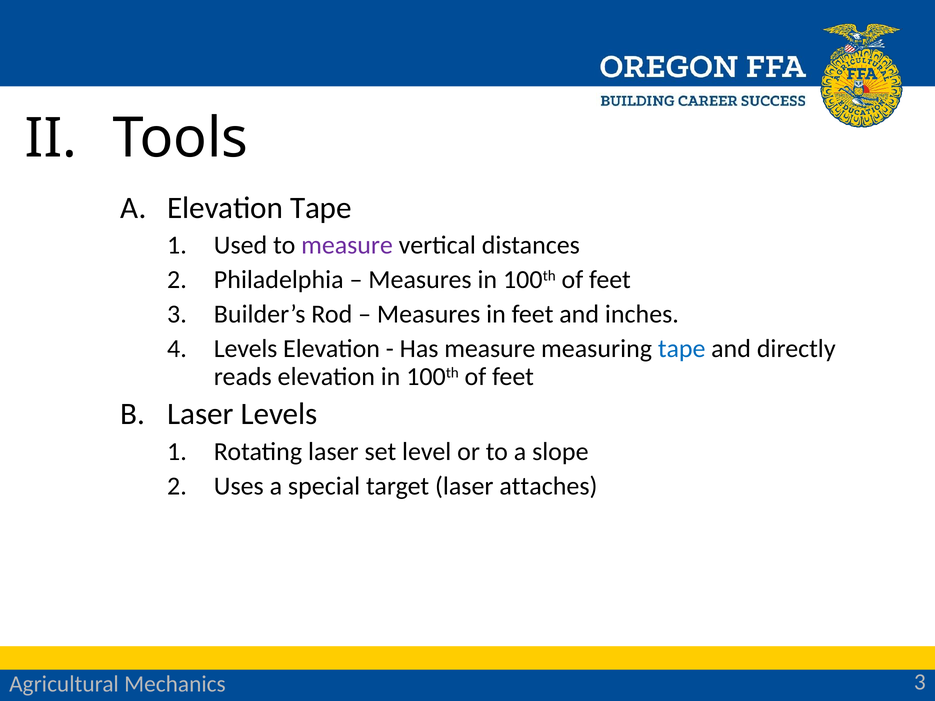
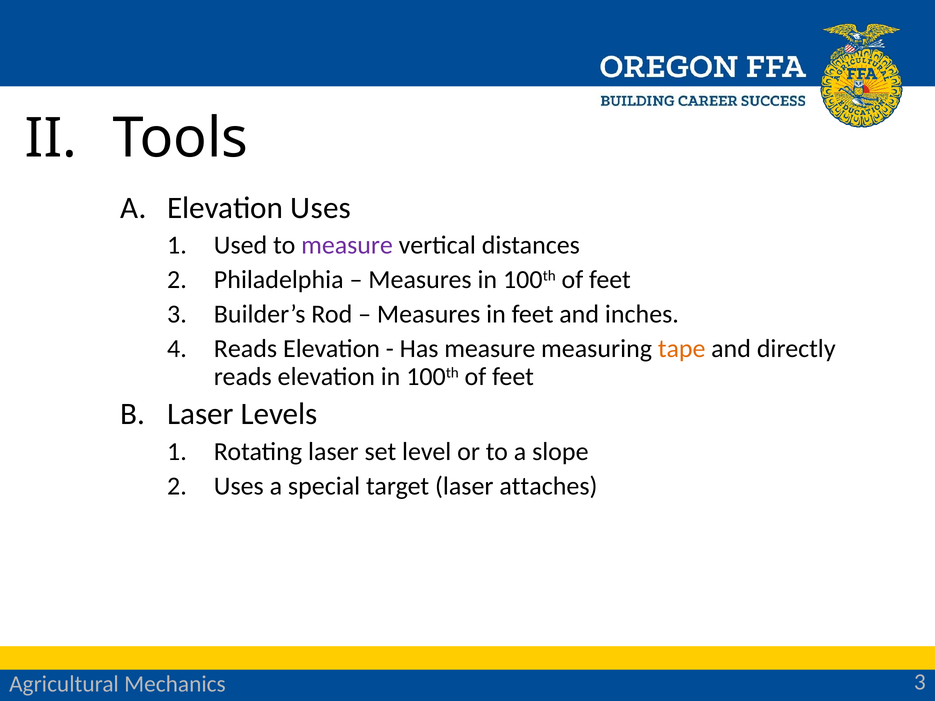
Elevation Tape: Tape -> Uses (321, 208)
Levels: Levels -> Reads (245, 349)
tape colour: blue -> orange (682, 349)
